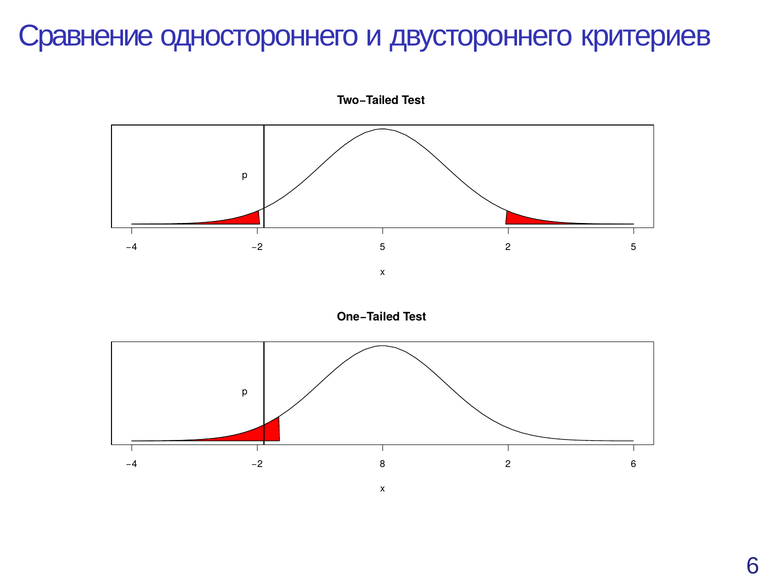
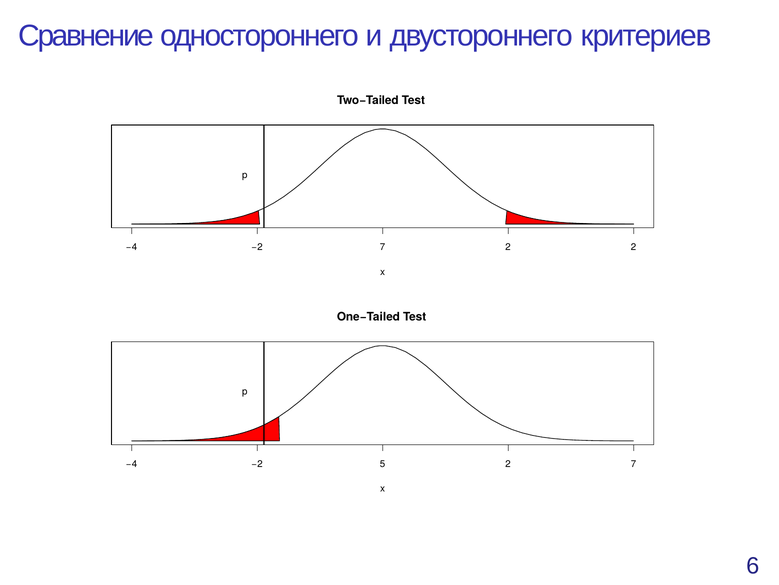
−2 5: 5 -> 7 (382, 247)
2 5: 5 -> 2 (634, 247)
8: 8 -> 5 (382, 464)
2 6: 6 -> 7 (634, 464)
